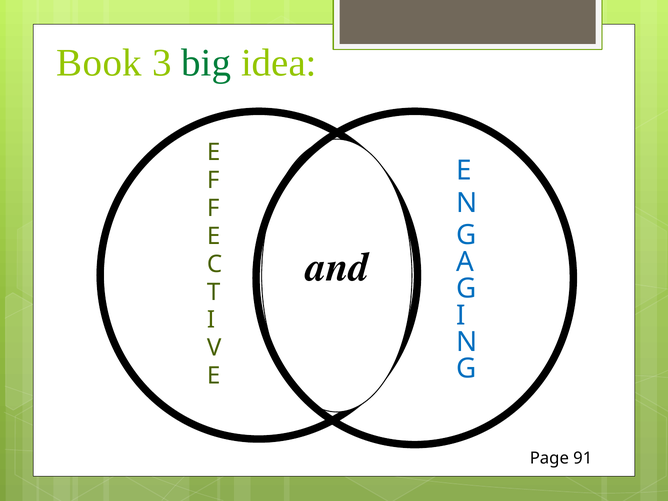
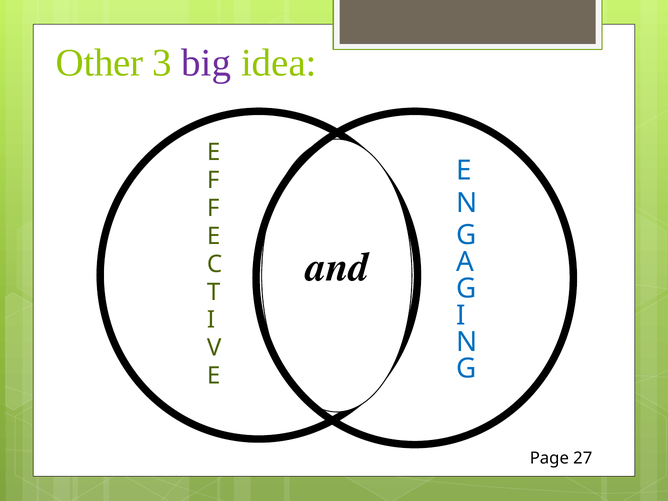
Book: Book -> Other (99, 63)
big colour: green -> purple (206, 63)
91: 91 -> 27 (583, 458)
